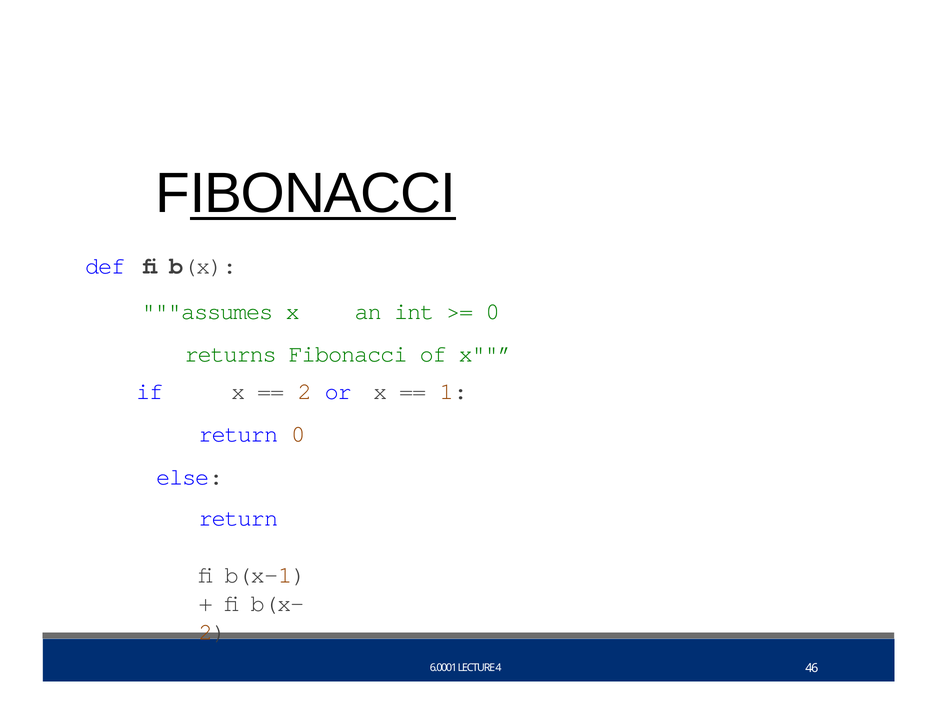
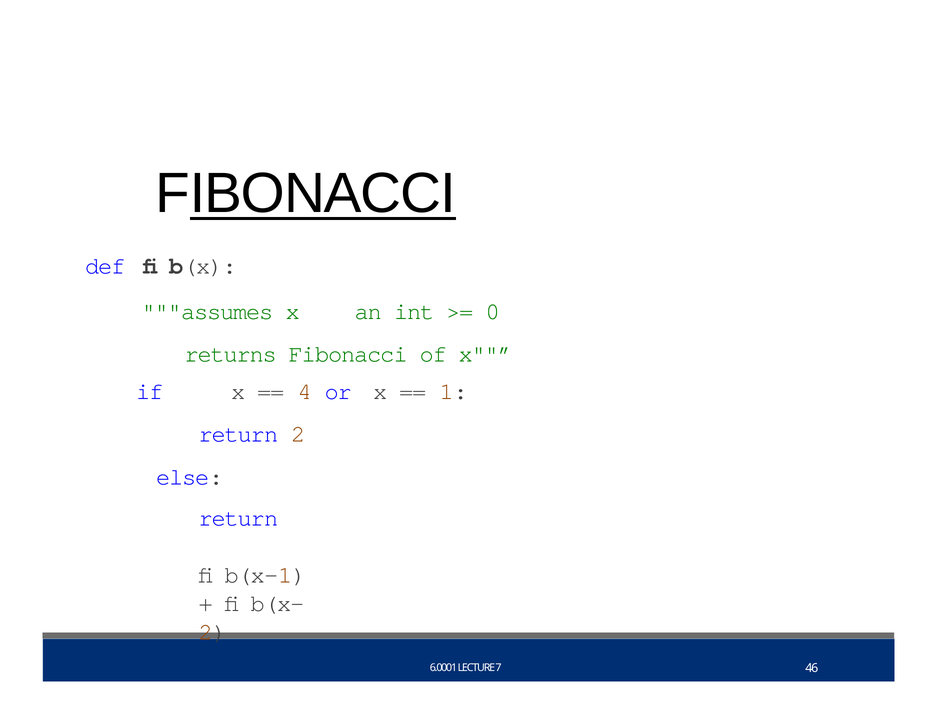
2: 2 -> 4 (305, 392)
return 0: 0 -> 2 (298, 434)
4: 4 -> 7 (498, 668)
